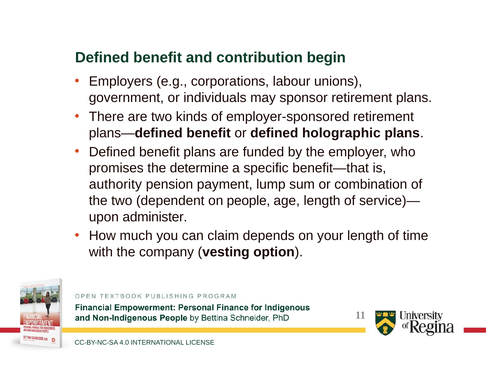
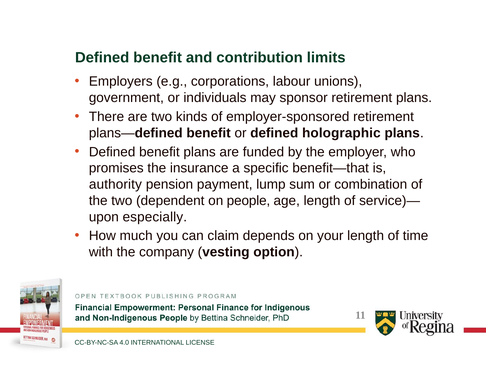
begin: begin -> limits (326, 58)
determine: determine -> insurance (199, 168)
administer: administer -> especially (155, 217)
